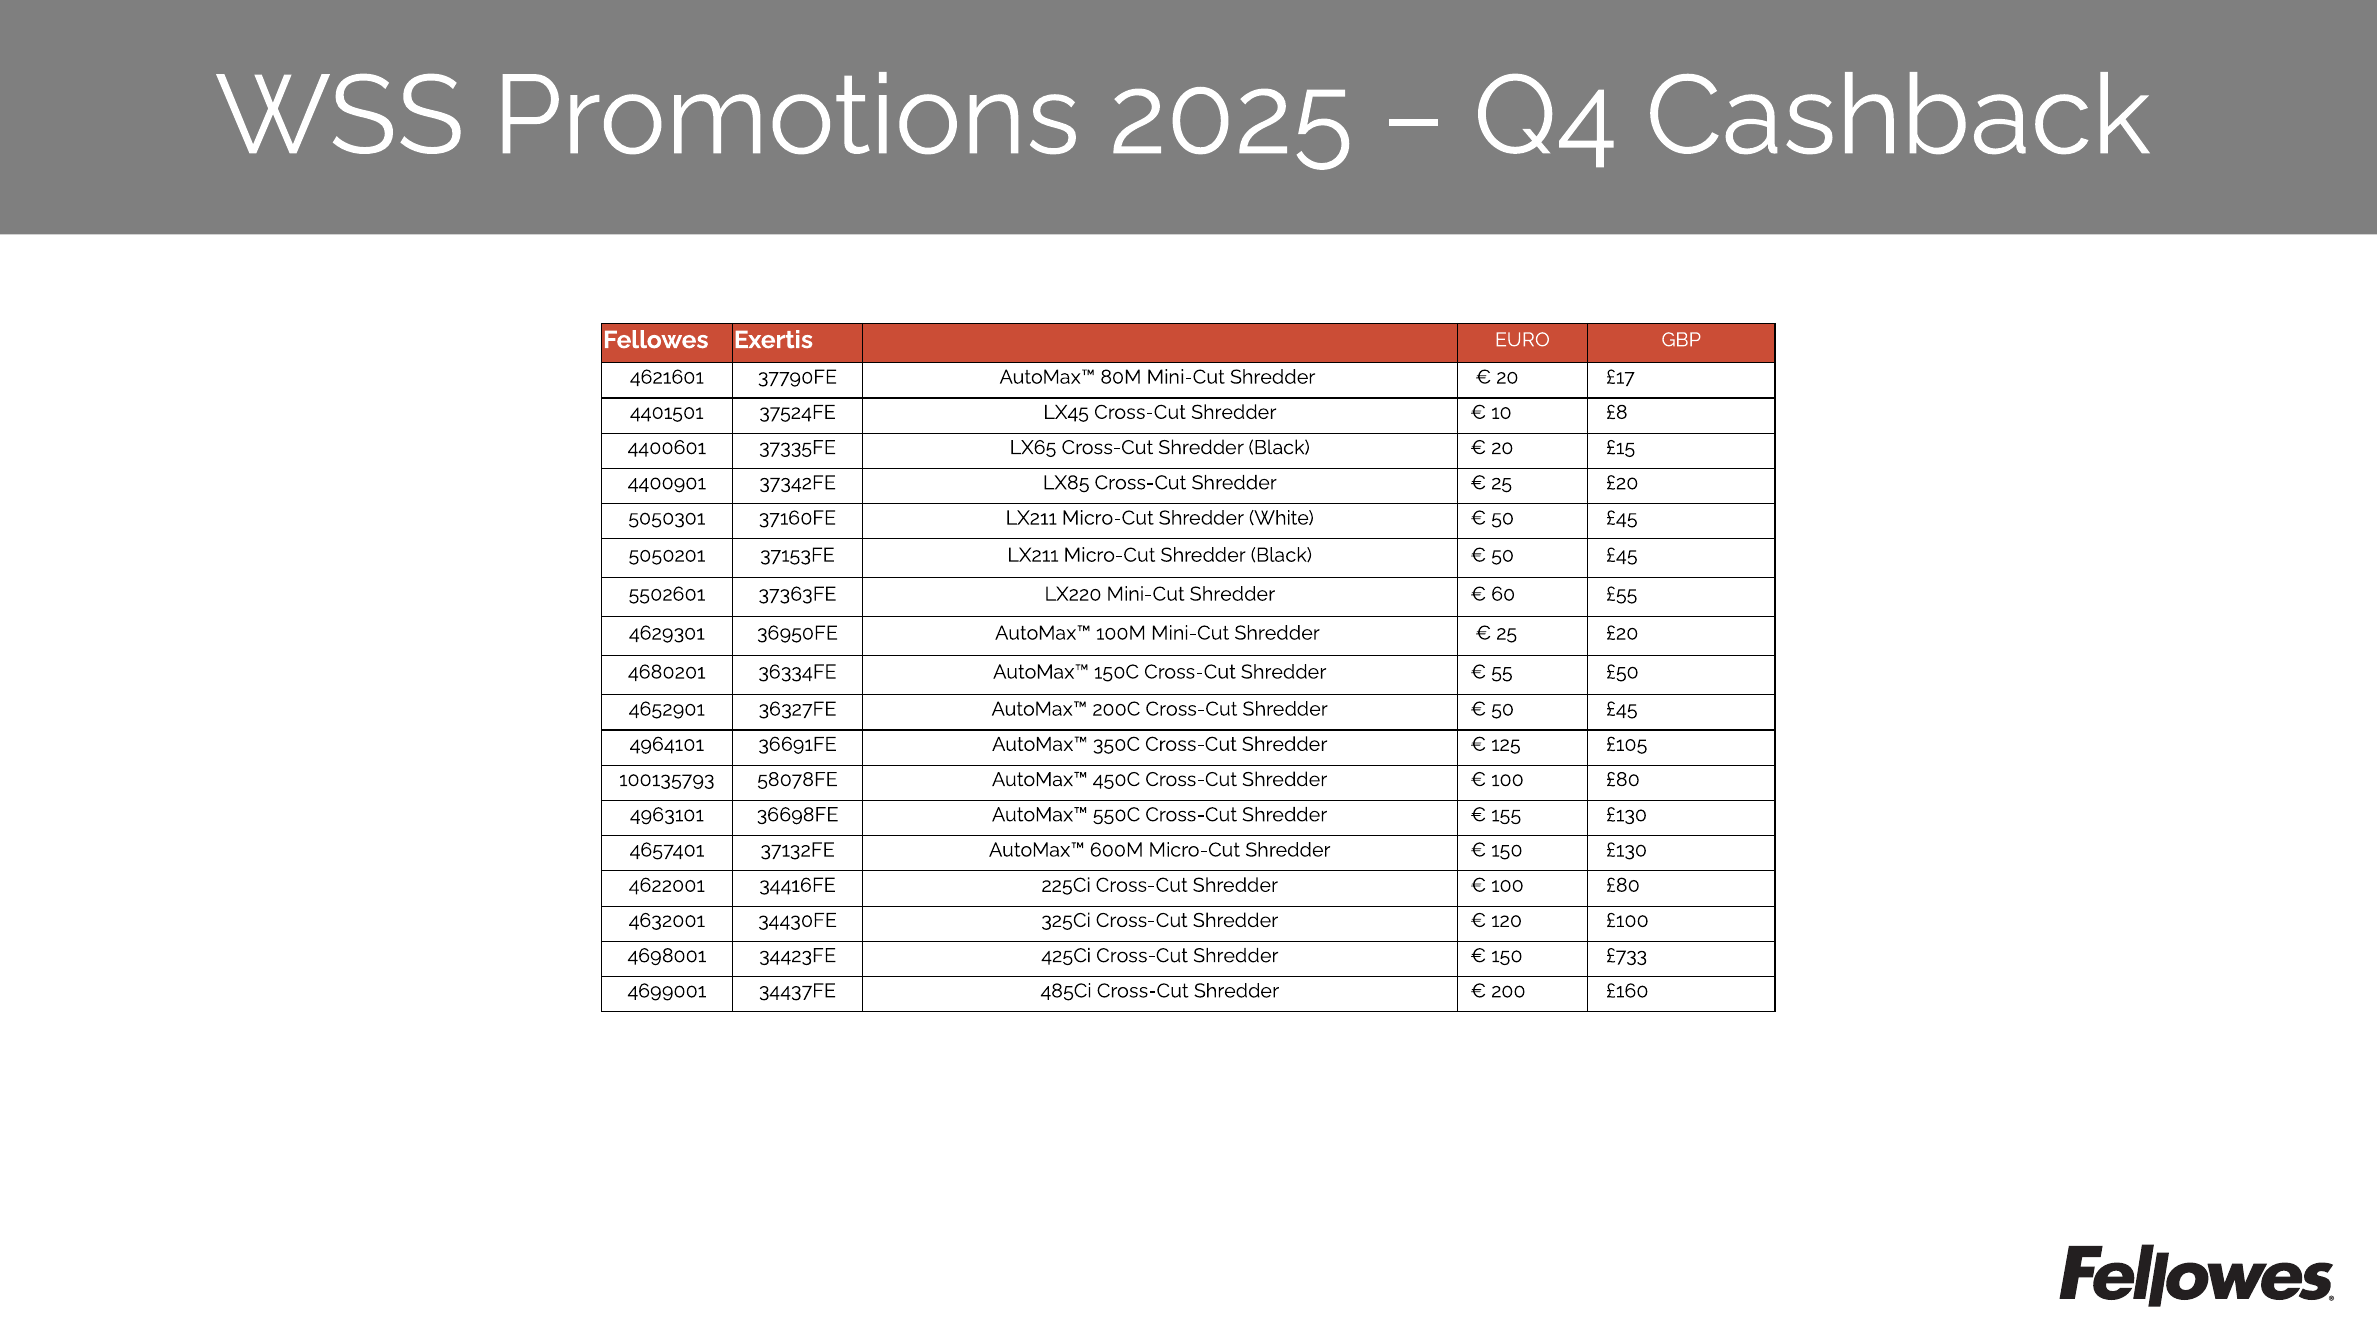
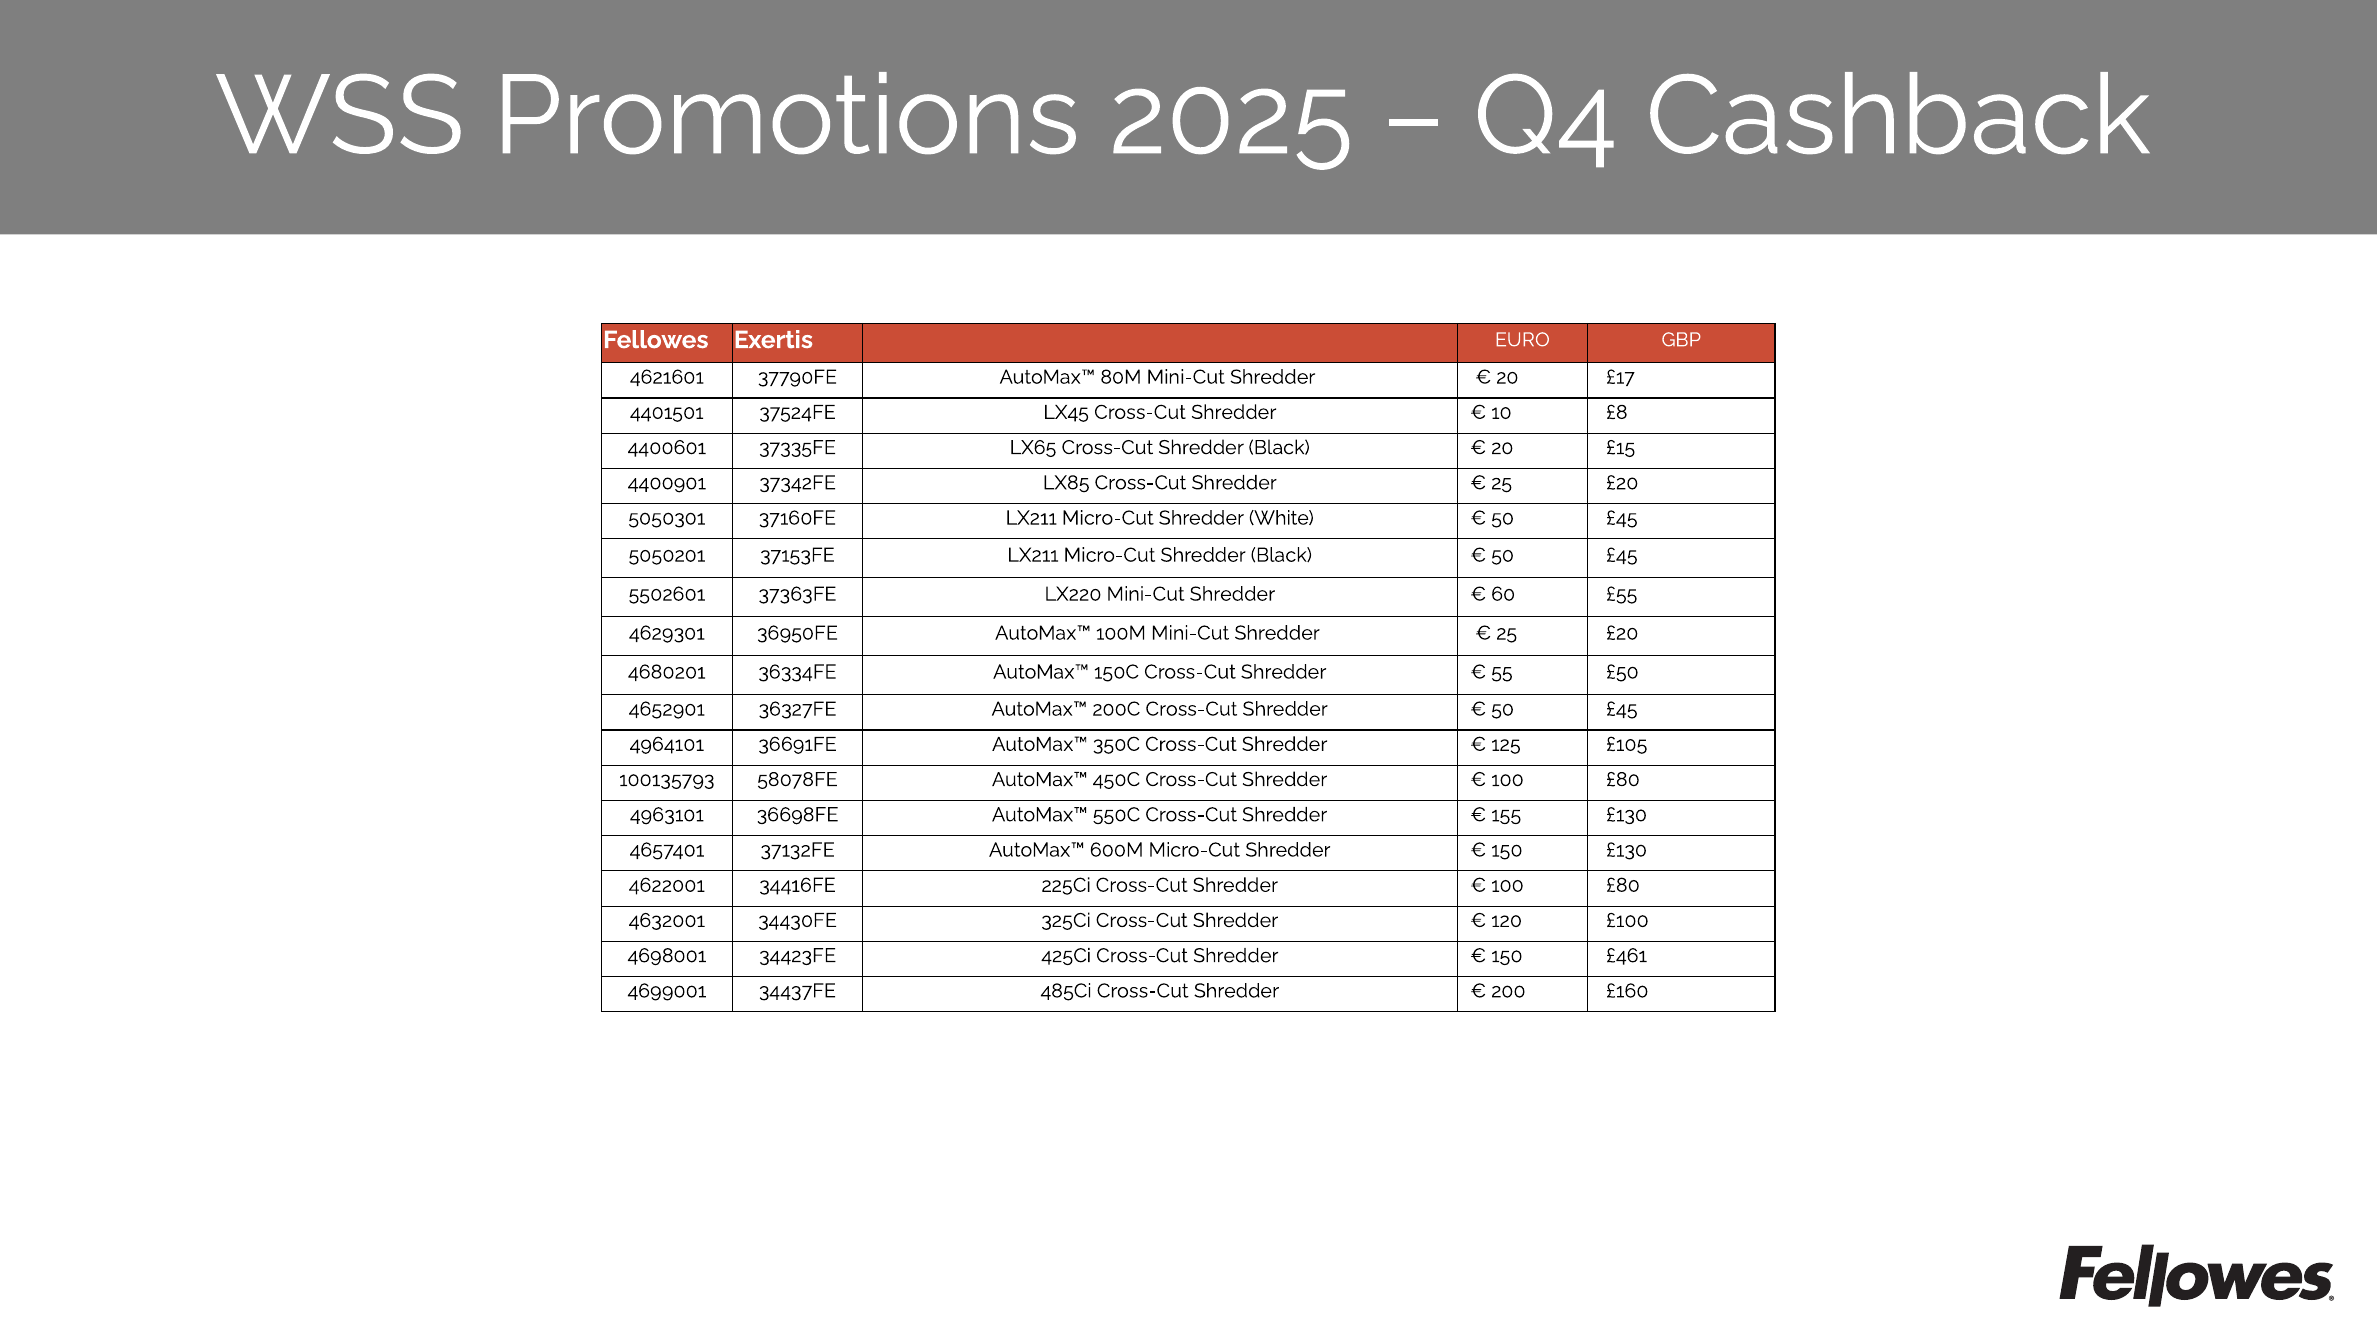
£733: £733 -> £461 (1627, 956)
